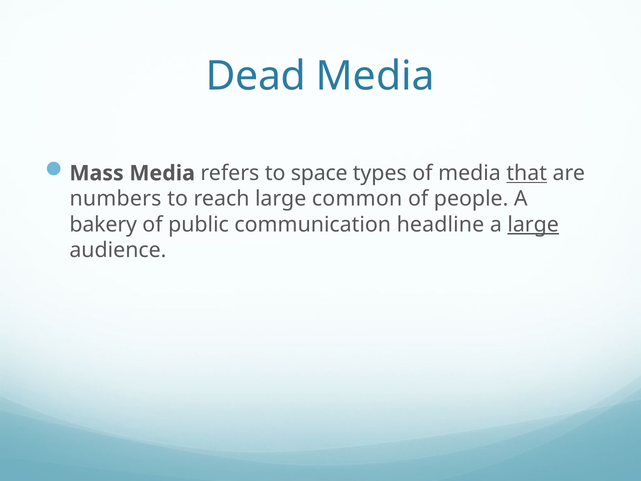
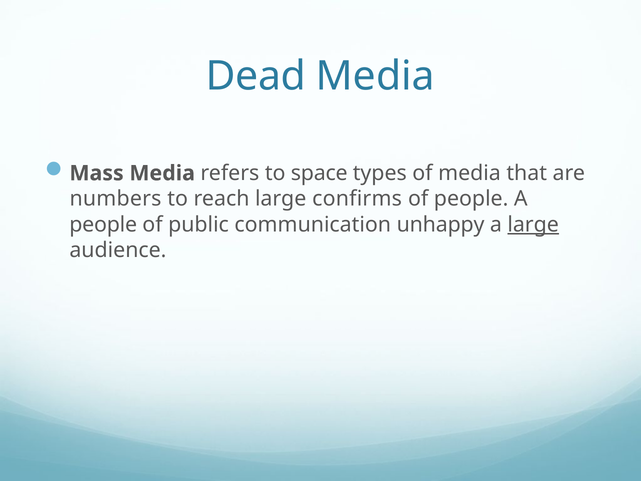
that underline: present -> none (527, 173)
common: common -> confirms (357, 199)
bakery: bakery -> people (103, 224)
headline: headline -> unhappy (441, 224)
